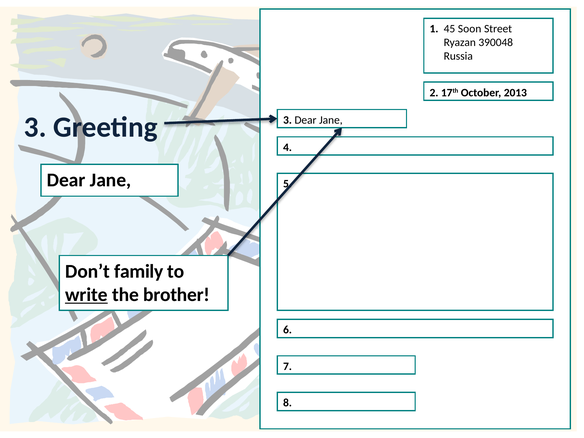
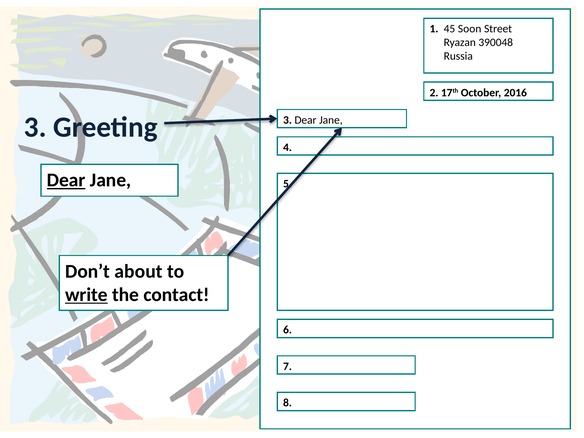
2013: 2013 -> 2016 (515, 93)
Dear underline: none -> present (66, 180)
family: family -> about (139, 271)
brother: brother -> contact (176, 295)
